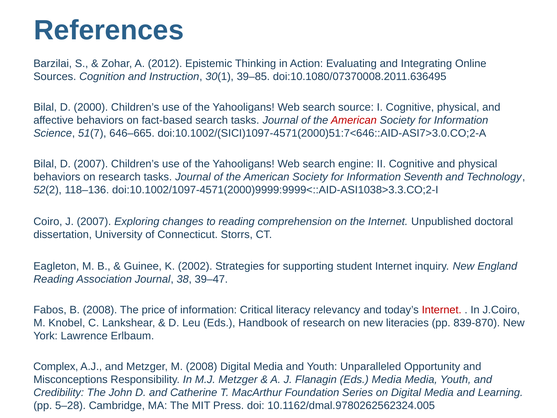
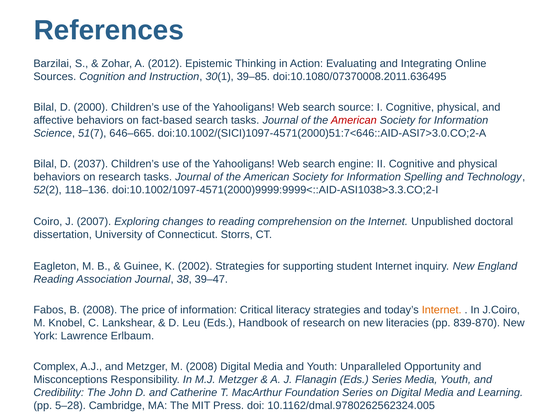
D 2007: 2007 -> 2037 (91, 164)
Seventh: Seventh -> Spelling (423, 177)
literacy relevancy: relevancy -> strategies (337, 310)
Internet colour: red -> orange (442, 310)
Eds Media: Media -> Series (387, 379)
